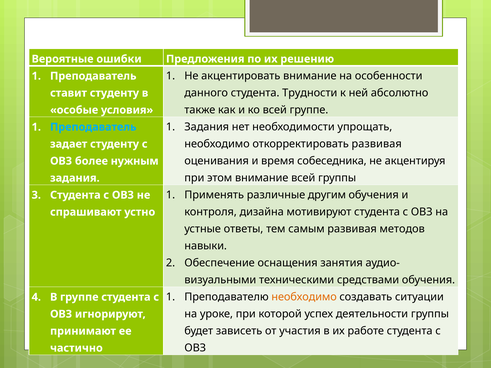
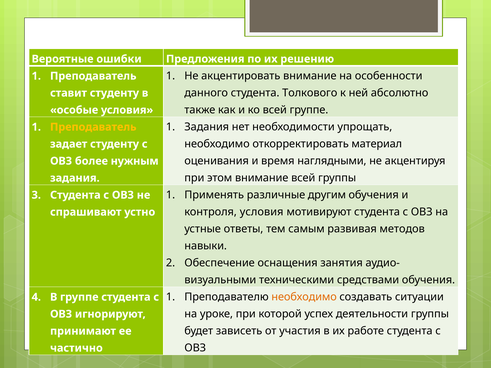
Трудности: Трудности -> Толкового (310, 93)
Преподаватель colour: light blue -> yellow (93, 127)
откорректировать развивая: развивая -> материал (377, 144)
собеседника: собеседника -> наглядными (332, 161)
контроля дизайна: дизайна -> условия (262, 212)
